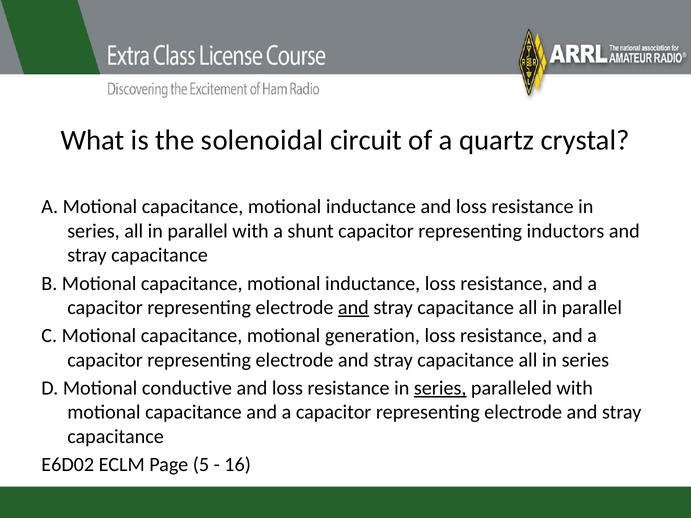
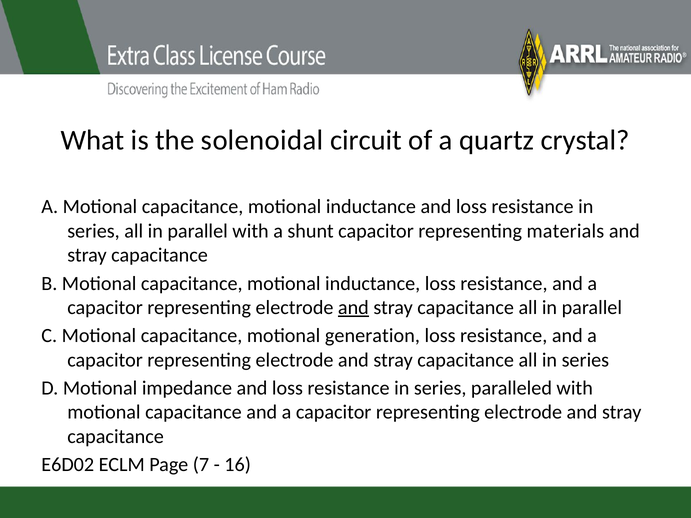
inductors: inductors -> materials (565, 231)
conductive: conductive -> impedance (187, 388)
series underline: present -> none (440, 388)
5: 5 -> 7 (201, 465)
